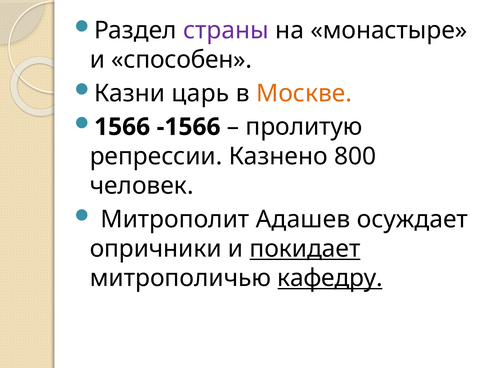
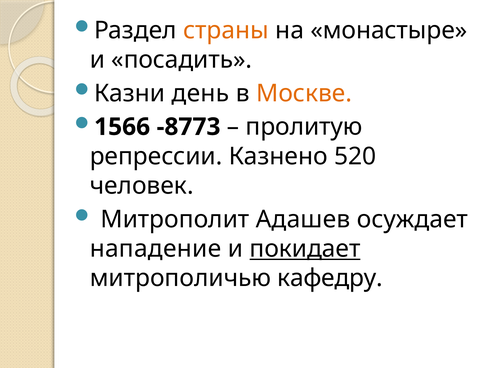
страны colour: purple -> orange (226, 30)
способен: способен -> посадить (182, 60)
царь: царь -> день (200, 93)
-1566: -1566 -> -8773 (189, 127)
800: 800 -> 520 (355, 156)
опричники: опричники -> нападение (156, 249)
кафедру underline: present -> none (330, 278)
